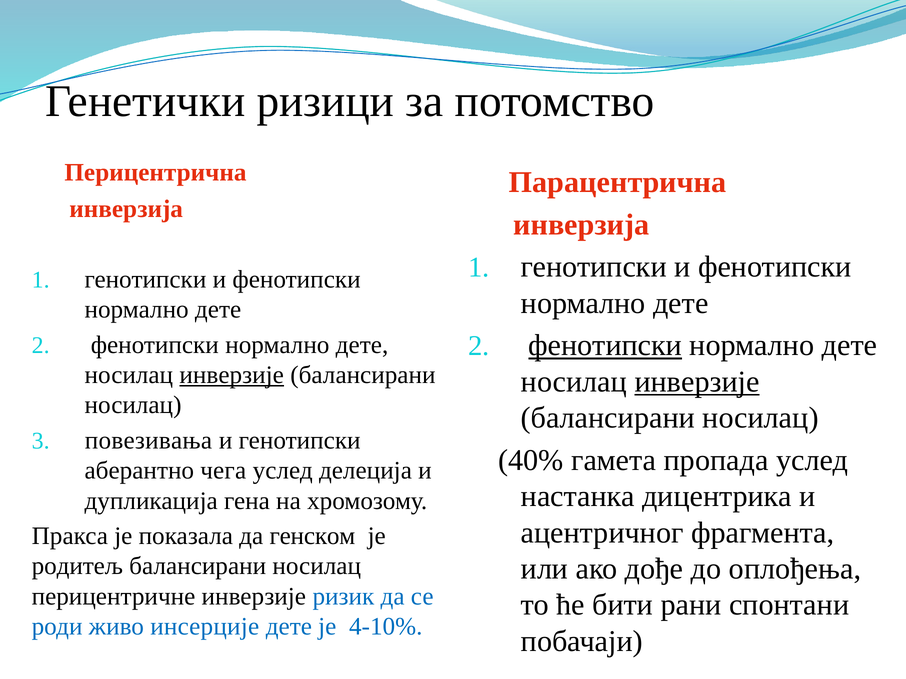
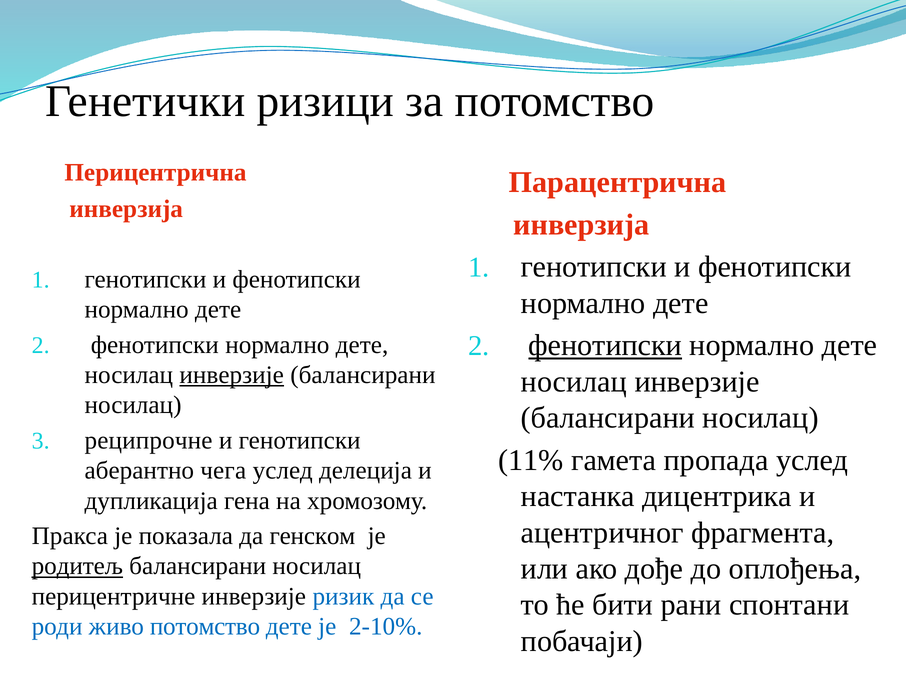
инверзије underline: present -> none (697, 382)
повезивања: повезивања -> реципрочне (149, 441)
40%: 40% -> 11% (531, 460)
родитељ underline: none -> present (77, 567)
живо инсерције: инсерције -> потомство (205, 627)
4-10%: 4-10% -> 2-10% (386, 627)
